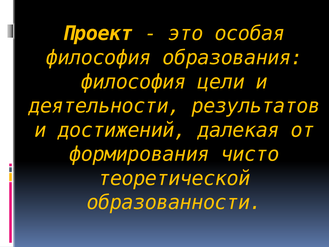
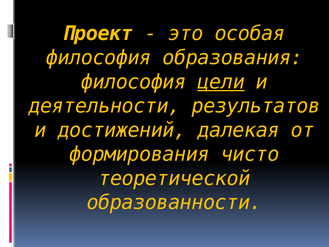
цели underline: none -> present (221, 82)
